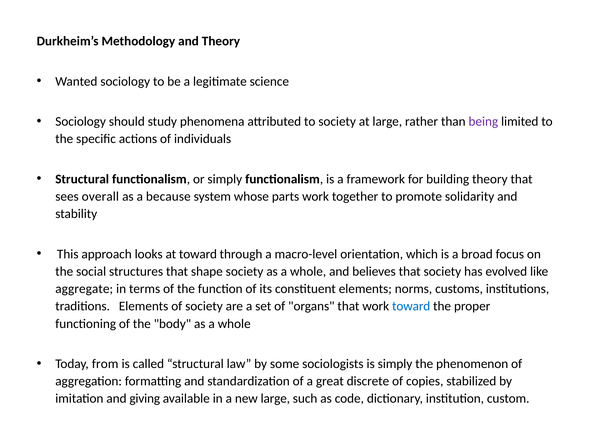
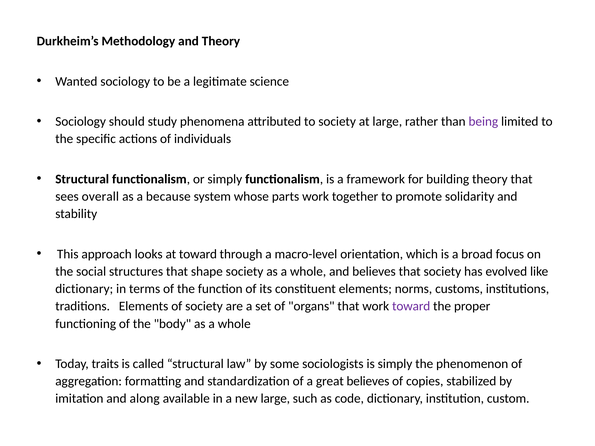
aggregate: aggregate -> dictionary (84, 289)
toward colour: blue -> purple (411, 306)
from: from -> traits (105, 364)
great discrete: discrete -> believes (368, 381)
giving: giving -> along (145, 399)
